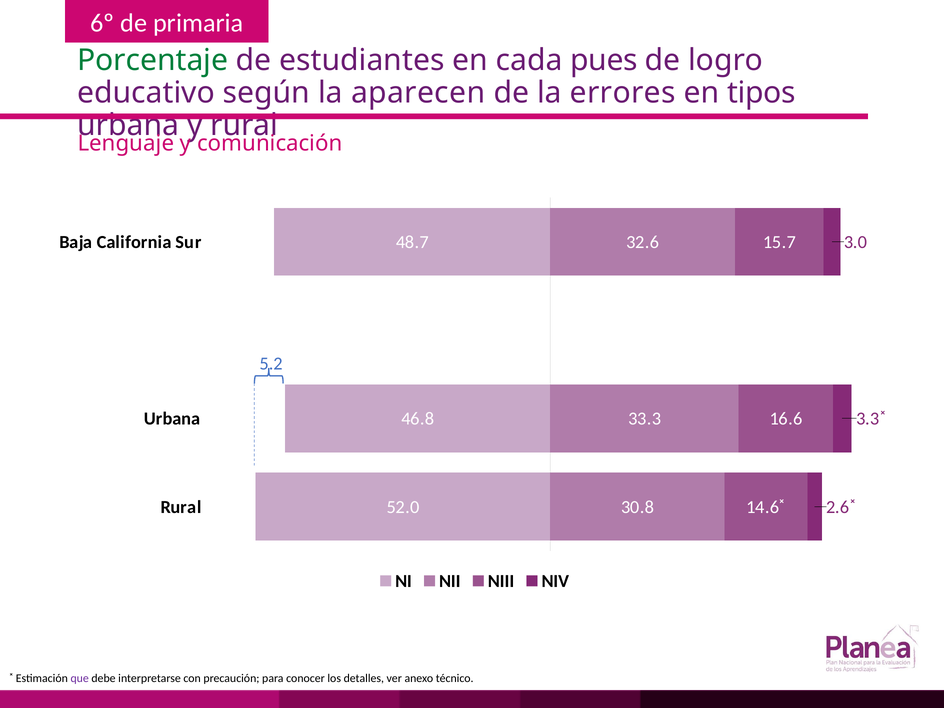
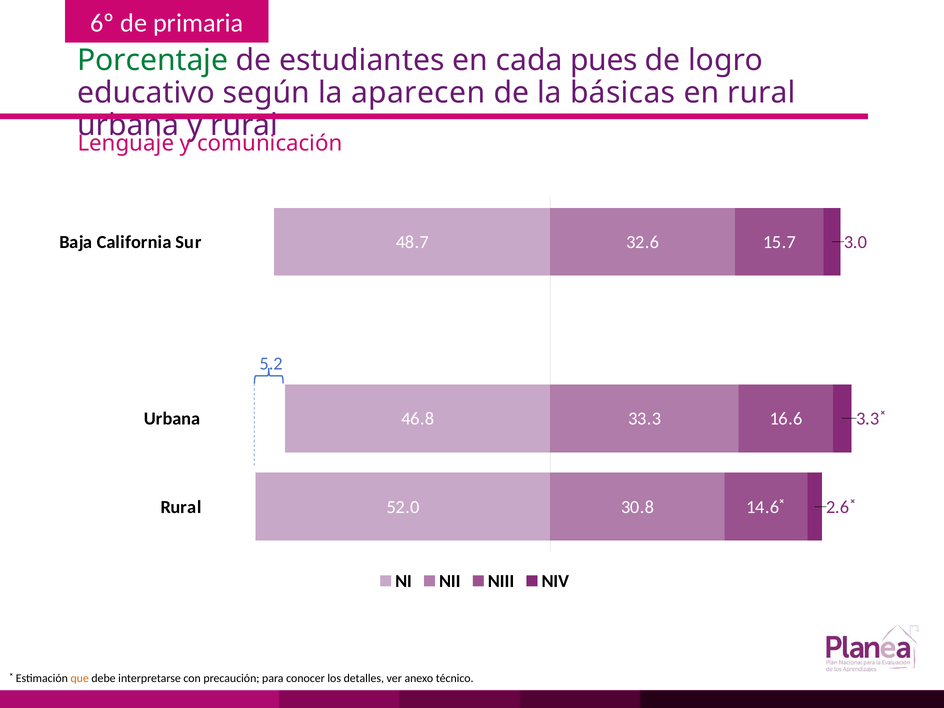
errores: errores -> básicas (623, 93)
en tipos: tipos -> rural (761, 93)
que colour: purple -> orange (80, 679)
